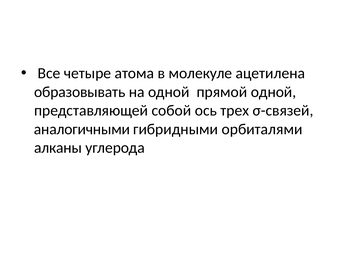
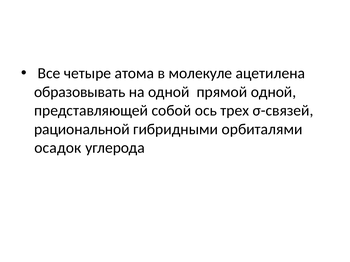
аналогичными: аналогичными -> рациональной (82, 129)
алканы: алканы -> осадок (58, 148)
